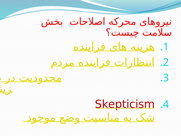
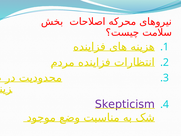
Skepticism colour: red -> purple (125, 104)
